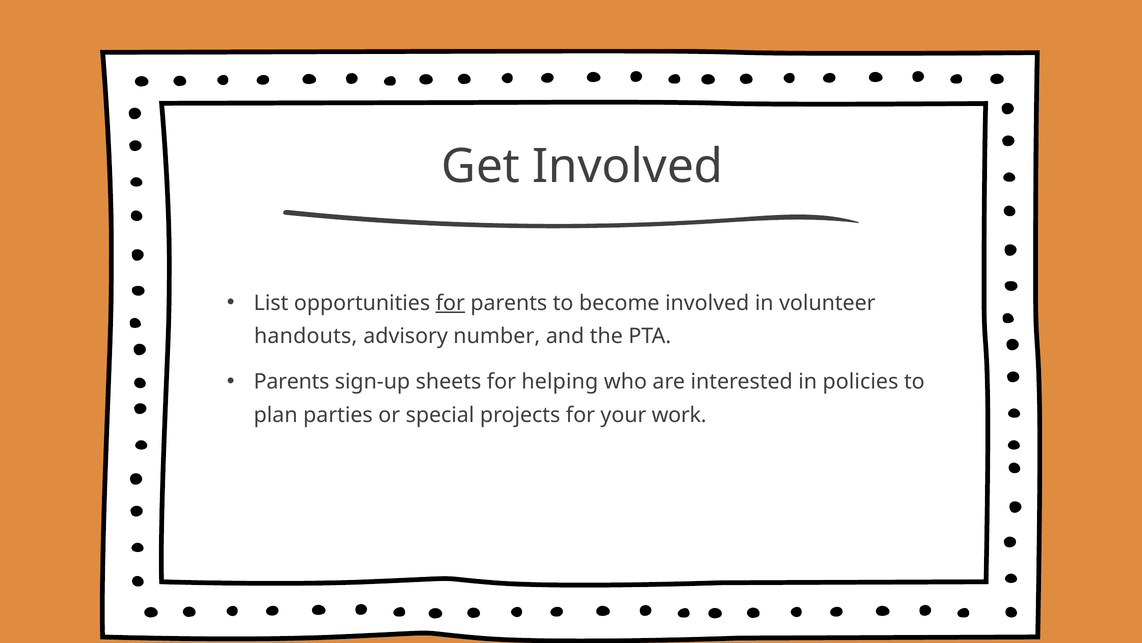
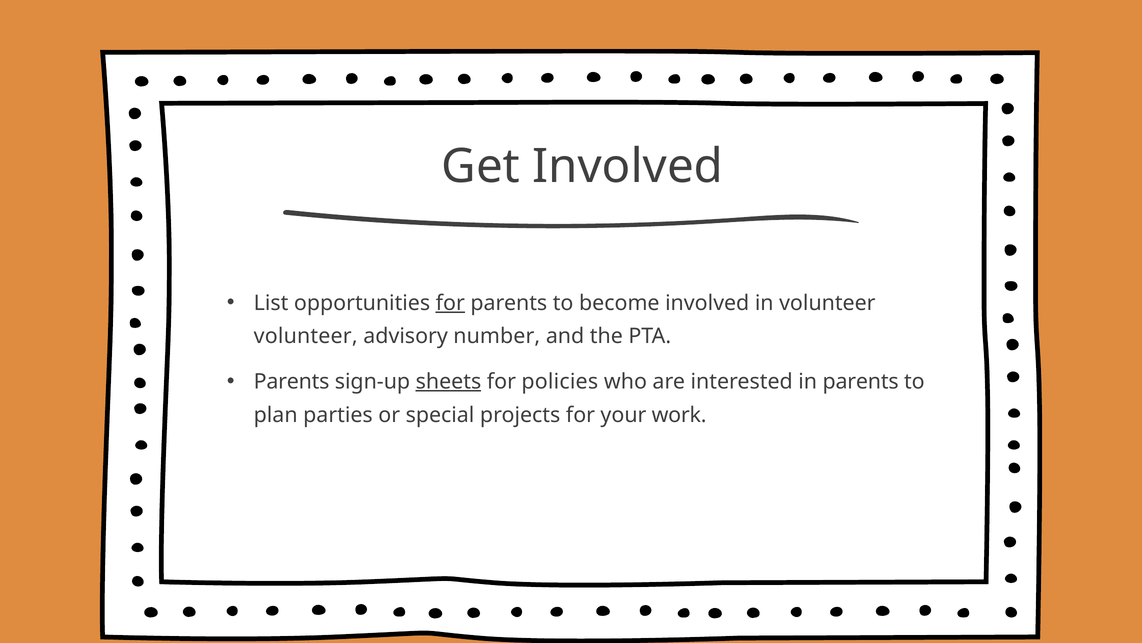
handouts: handouts -> volunteer (306, 336)
sheets underline: none -> present (448, 381)
helping: helping -> policies (560, 381)
in policies: policies -> parents (861, 381)
